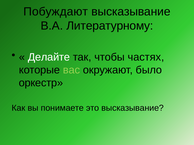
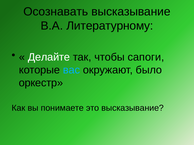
Побуждают: Побуждают -> Осознавать (56, 12)
частях: частях -> сапоги (146, 57)
вас colour: light green -> light blue (71, 70)
